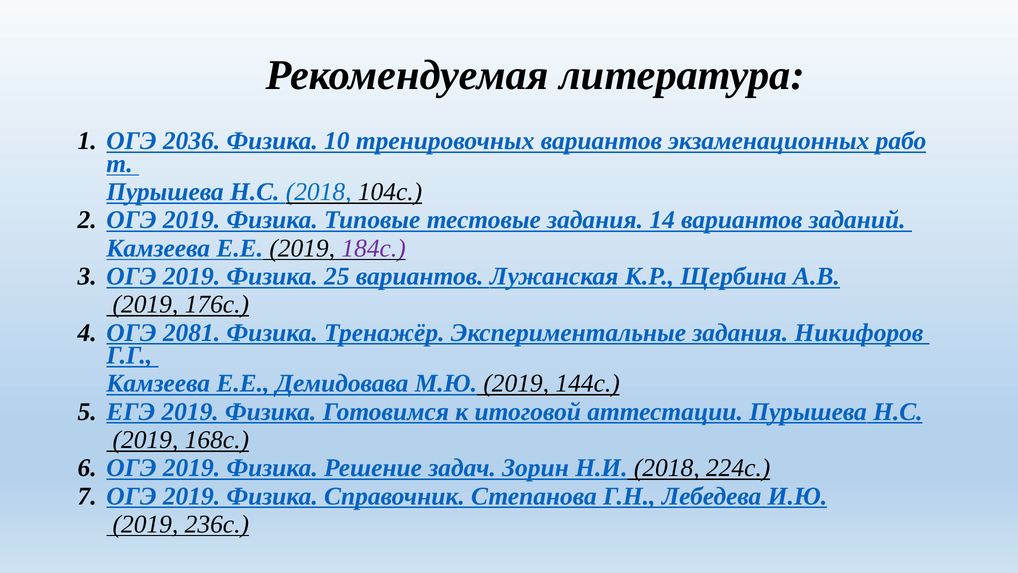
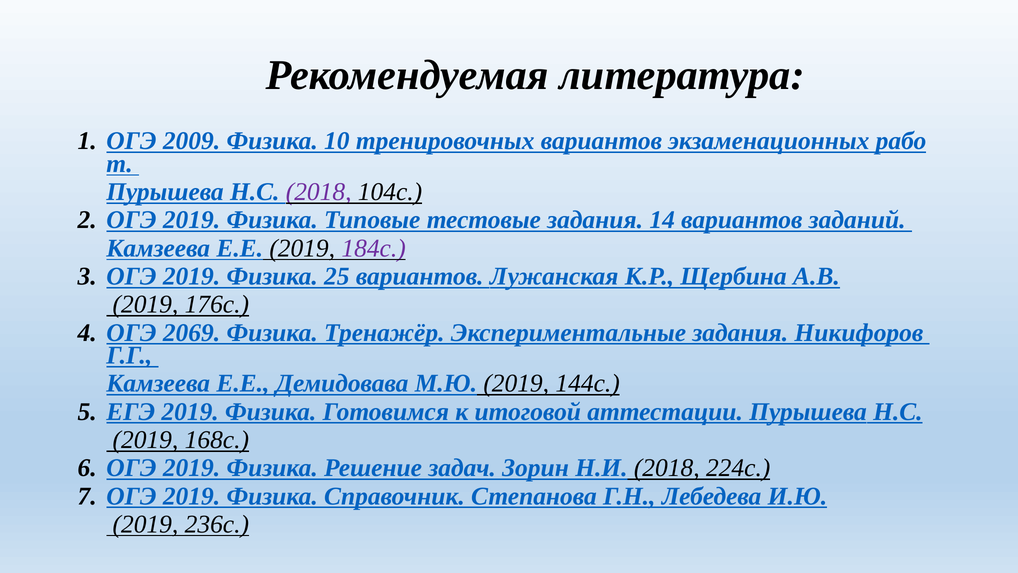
2036: 2036 -> 2009 (192, 141)
2018 colour: blue -> purple (319, 192)
2081: 2081 -> 2069 (192, 332)
